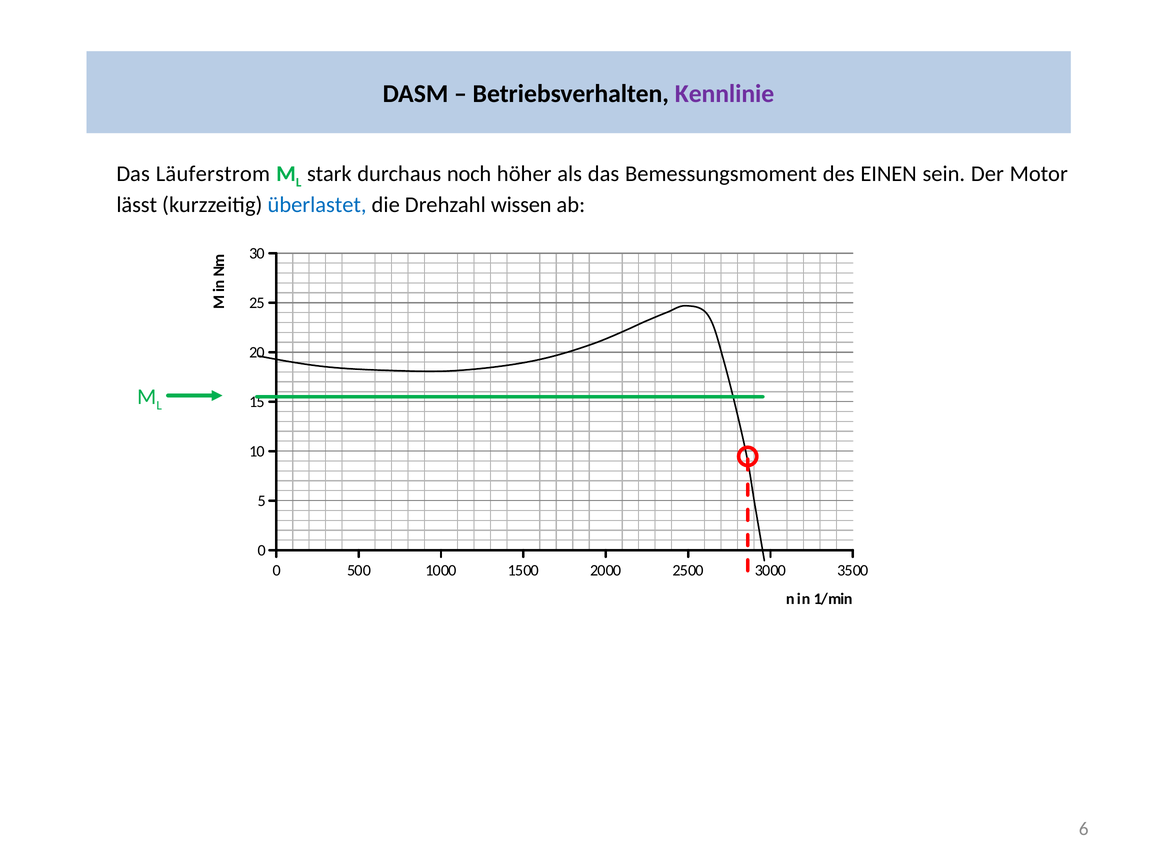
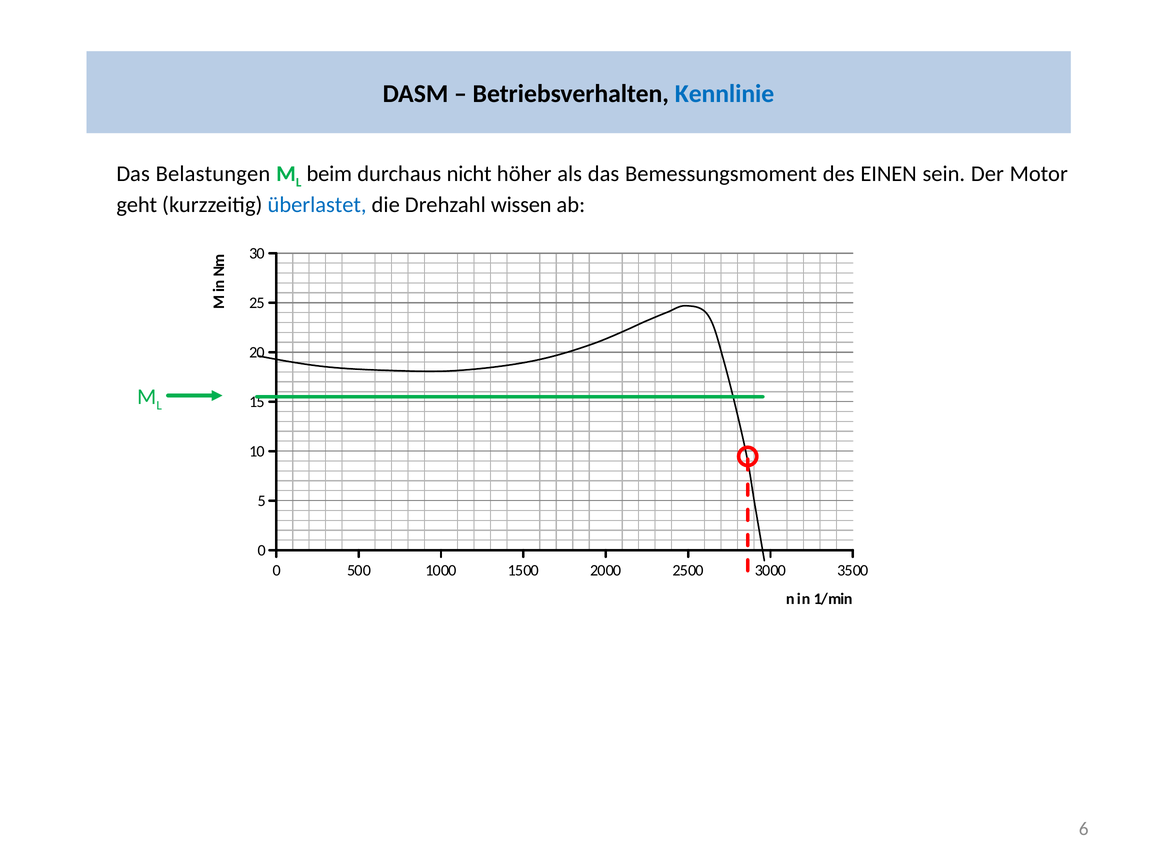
Kennlinie colour: purple -> blue (725, 94)
Läuferstrom: Läuferstrom -> Belastungen (213, 174)
stark: stark -> beim (329, 174)
noch: noch -> nicht (469, 174)
lässt: lässt -> geht (137, 205)
